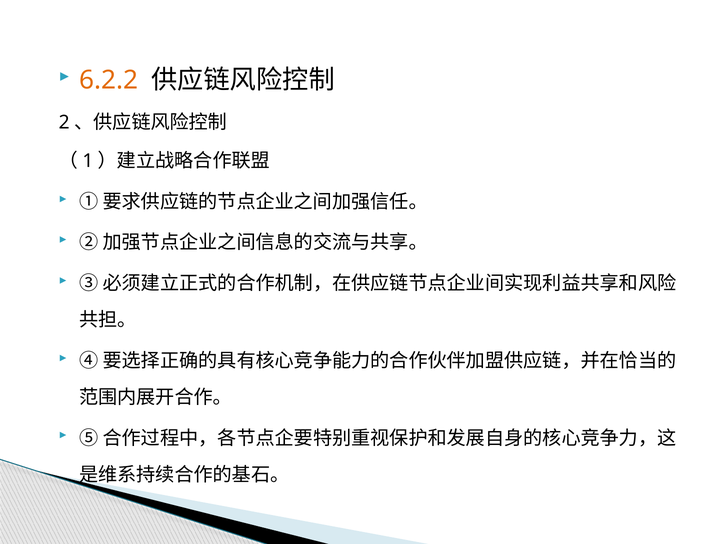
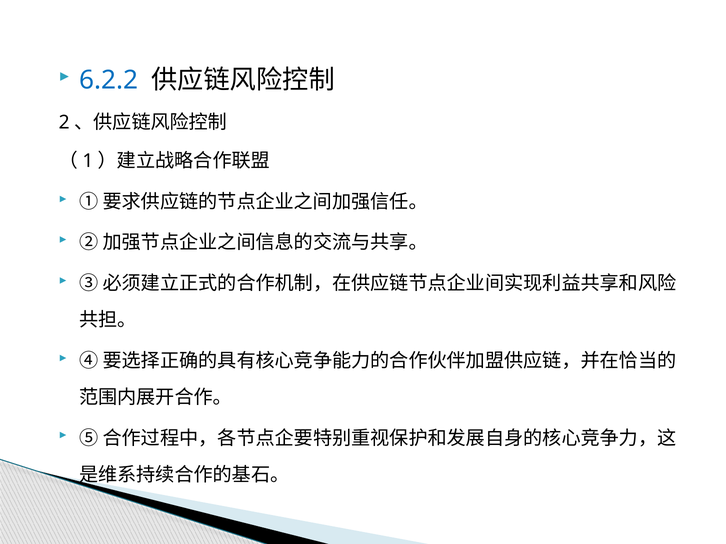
6.2.2 colour: orange -> blue (109, 80)
